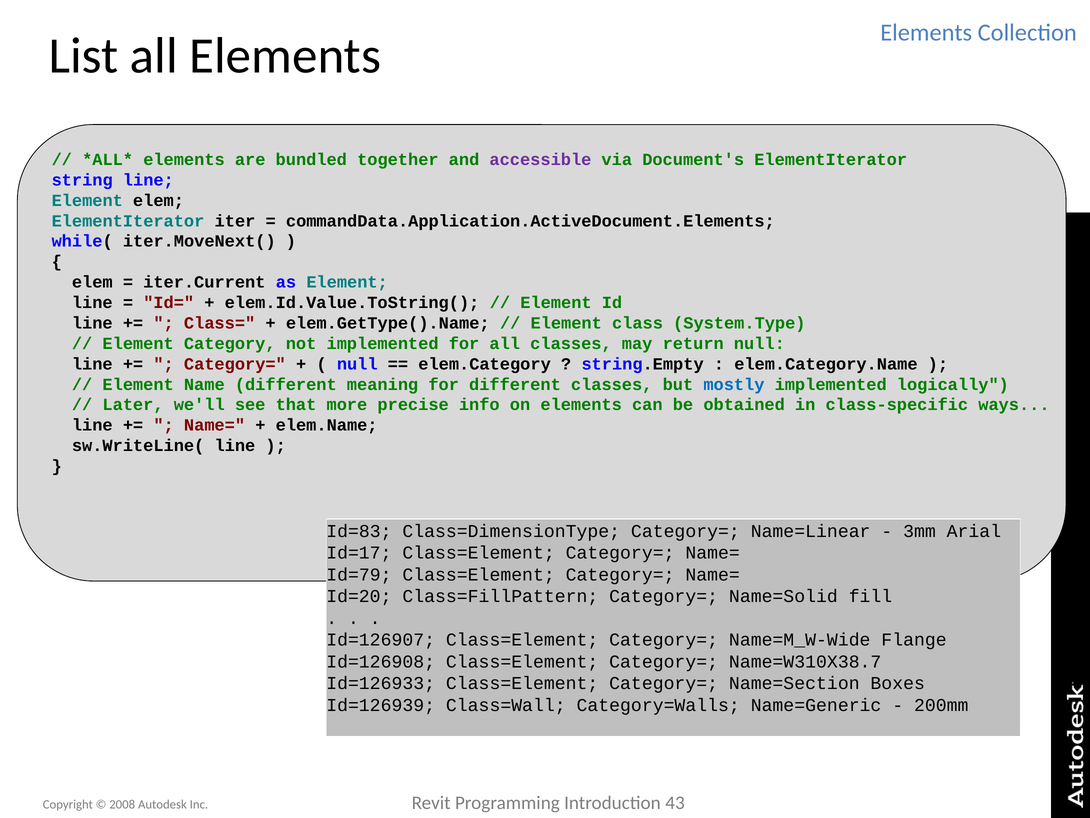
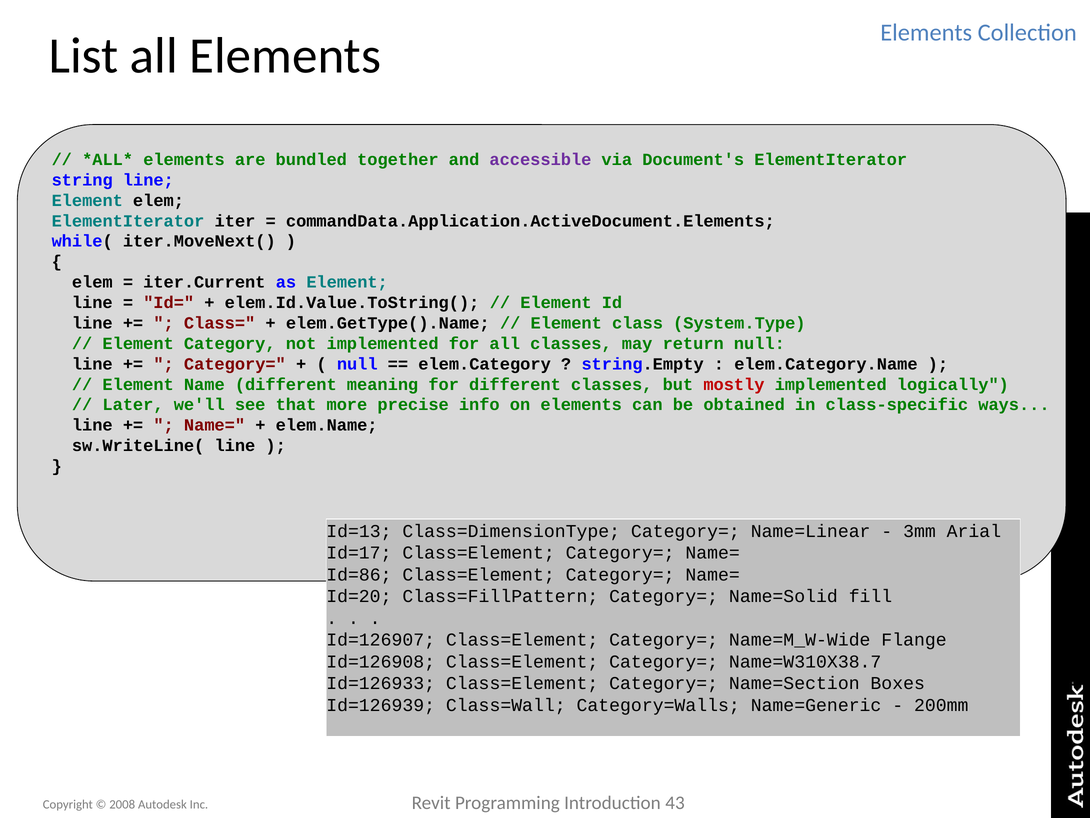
mostly colour: blue -> red (734, 384)
Id=83: Id=83 -> Id=13 (359, 531)
Id=79: Id=79 -> Id=86 (359, 575)
